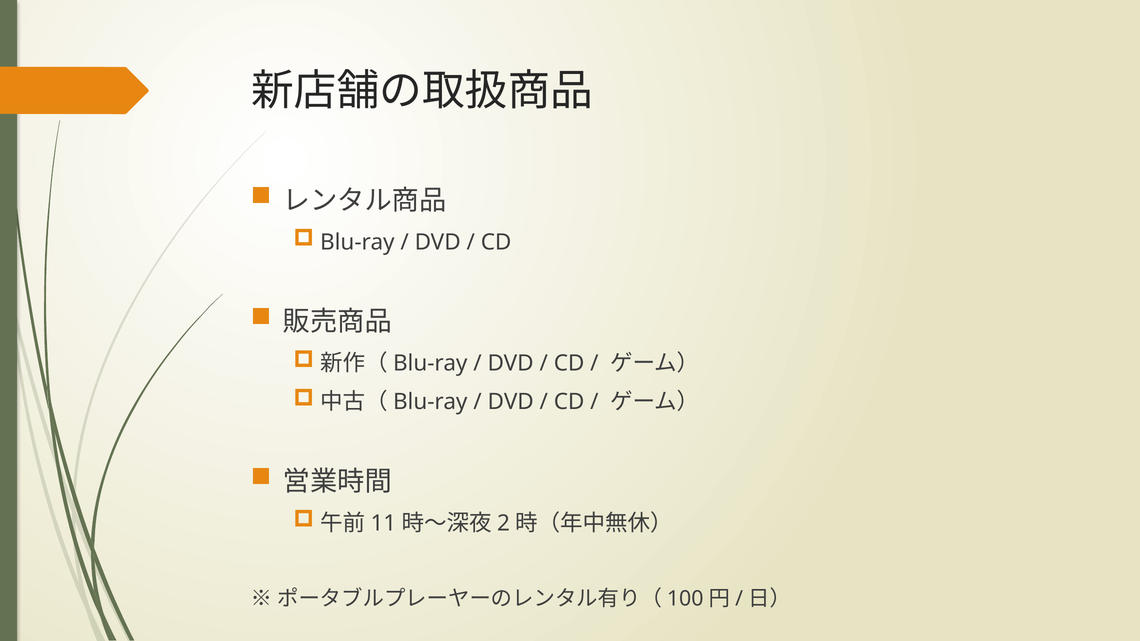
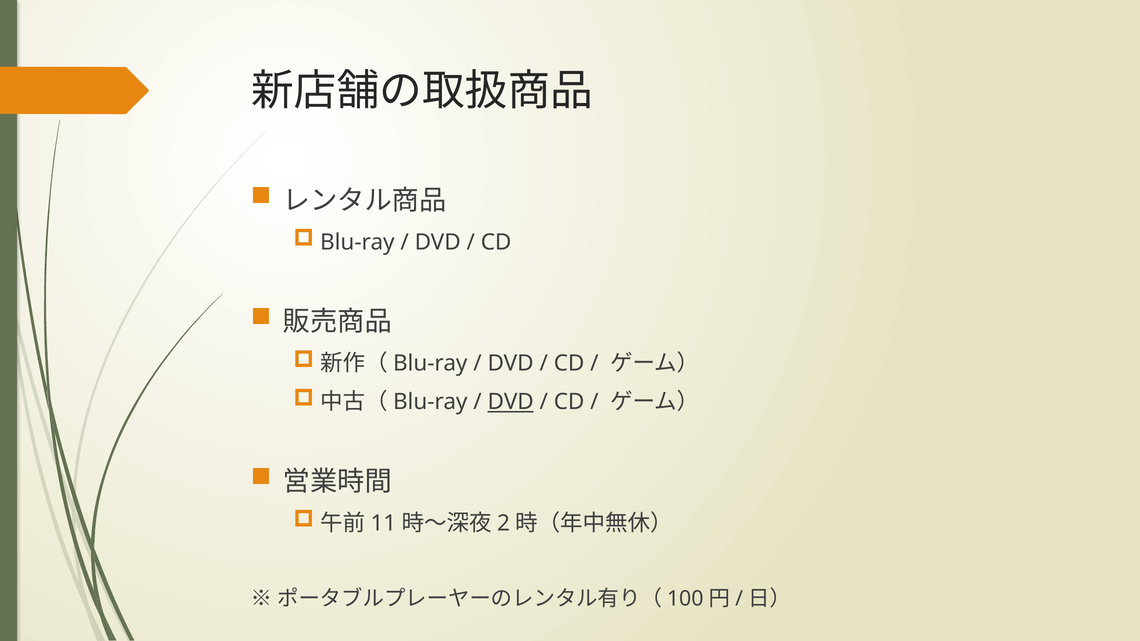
DVD underline: none -> present (511, 402)
